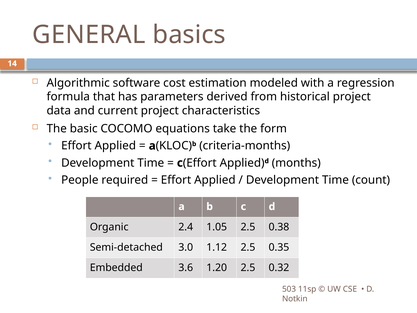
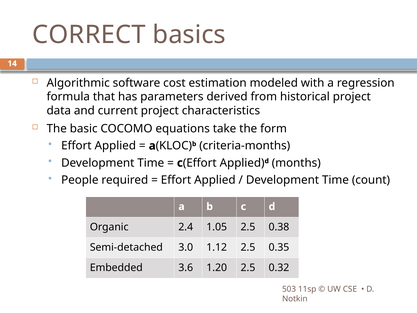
GENERAL: GENERAL -> CORRECT (89, 35)
